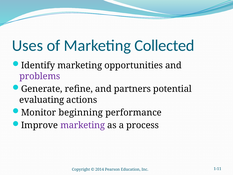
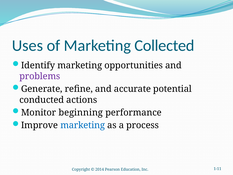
partners: partners -> accurate (132, 89)
evaluating: evaluating -> conducted (42, 100)
marketing colour: purple -> blue (83, 125)
